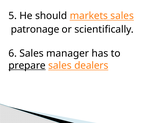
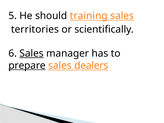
markets: markets -> training (89, 16)
patronage: patronage -> territories (35, 29)
Sales underline: none -> present (32, 53)
